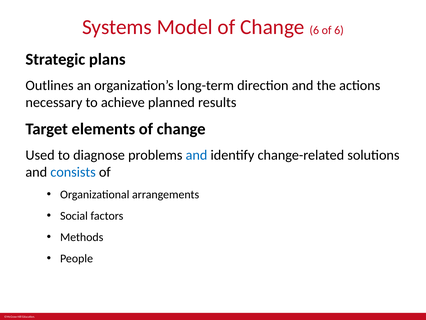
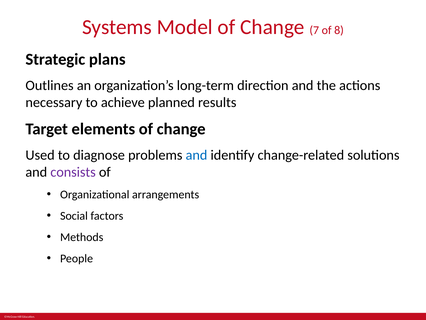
Change 6: 6 -> 7 (314, 30)
of 6: 6 -> 8 (339, 30)
consists colour: blue -> purple (73, 172)
